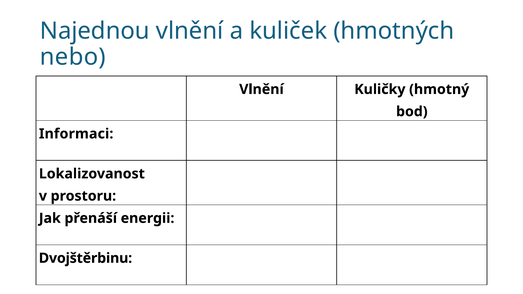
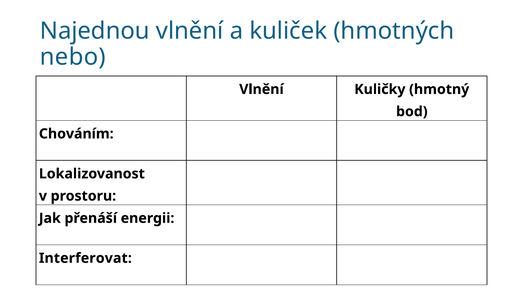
Informaci: Informaci -> Chováním (76, 134)
Dvojštěrbinu: Dvojštěrbinu -> Interferovat (85, 258)
